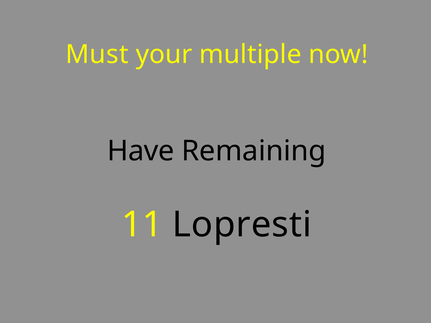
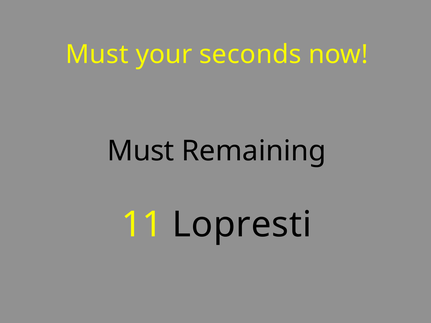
multiple: multiple -> seconds (250, 55)
Have: Have -> Must (141, 151)
